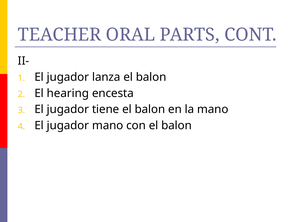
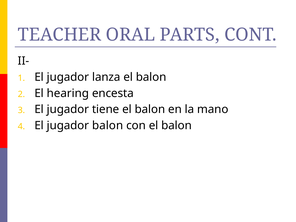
jugador mano: mano -> balon (108, 126)
